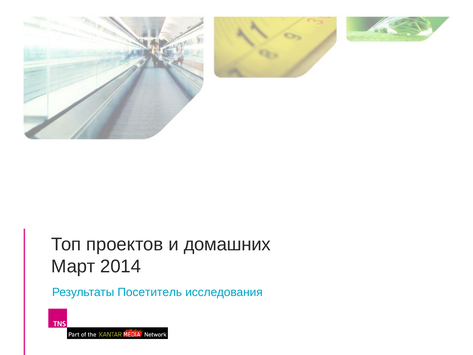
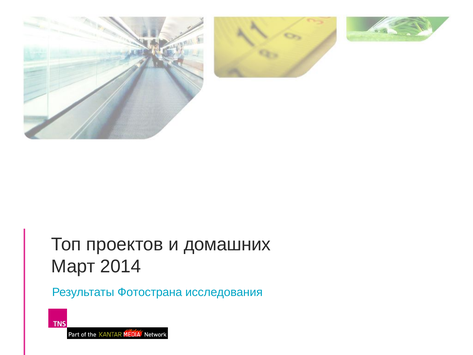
Посетитель: Посетитель -> Фотострана (150, 292)
